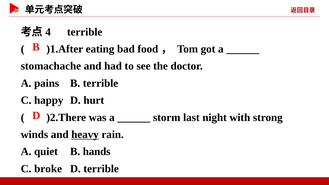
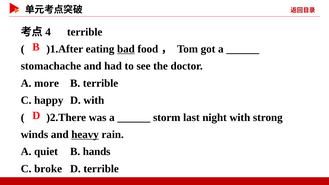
bad underline: none -> present (126, 49)
pains: pains -> more (47, 83)
D hurt: hurt -> with (94, 100)
